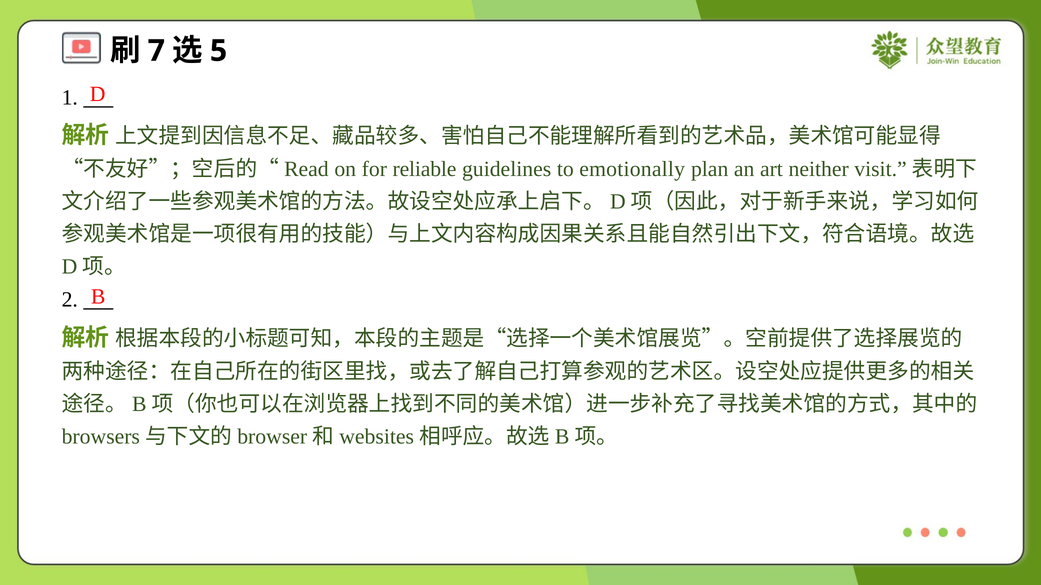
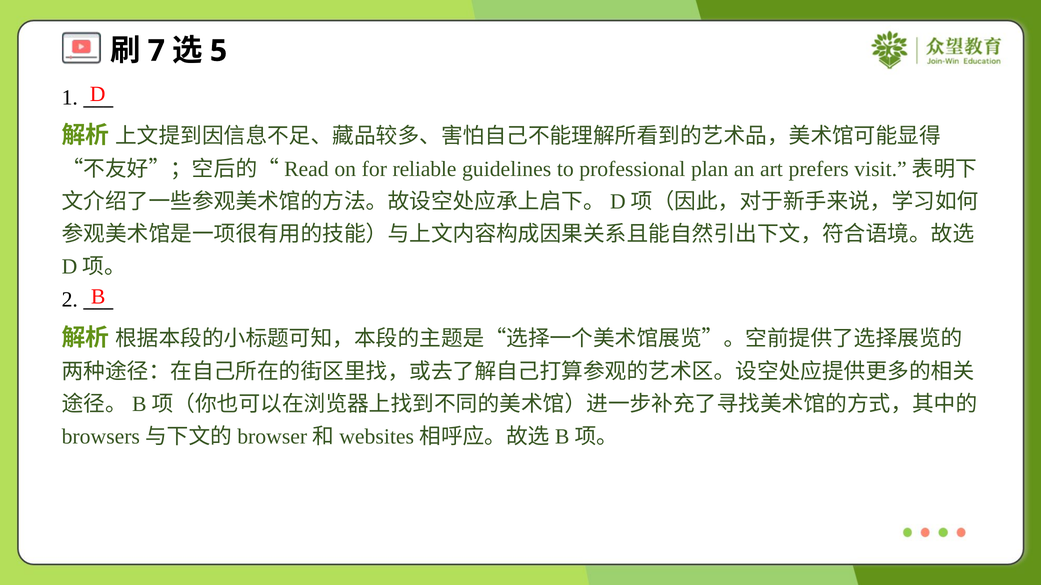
emotionally: emotionally -> professional (632, 169)
neither: neither -> prefers (819, 169)
